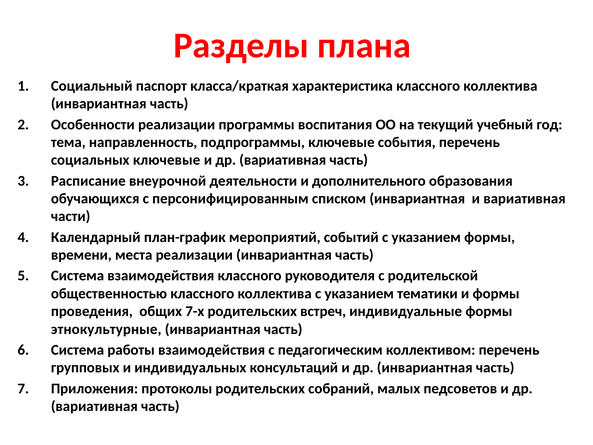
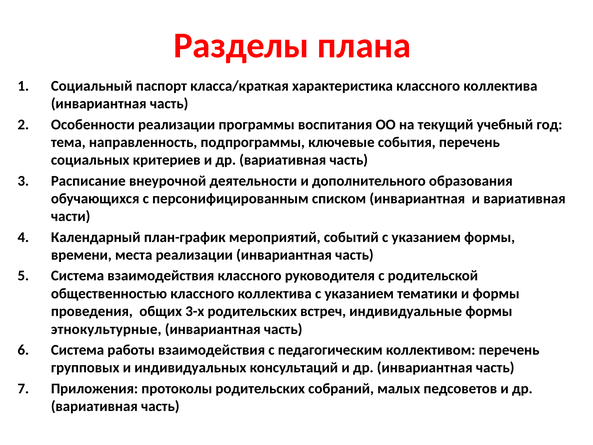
социальных ключевые: ключевые -> критериев (167, 160)
7-х: 7-х -> 3-х (195, 311)
